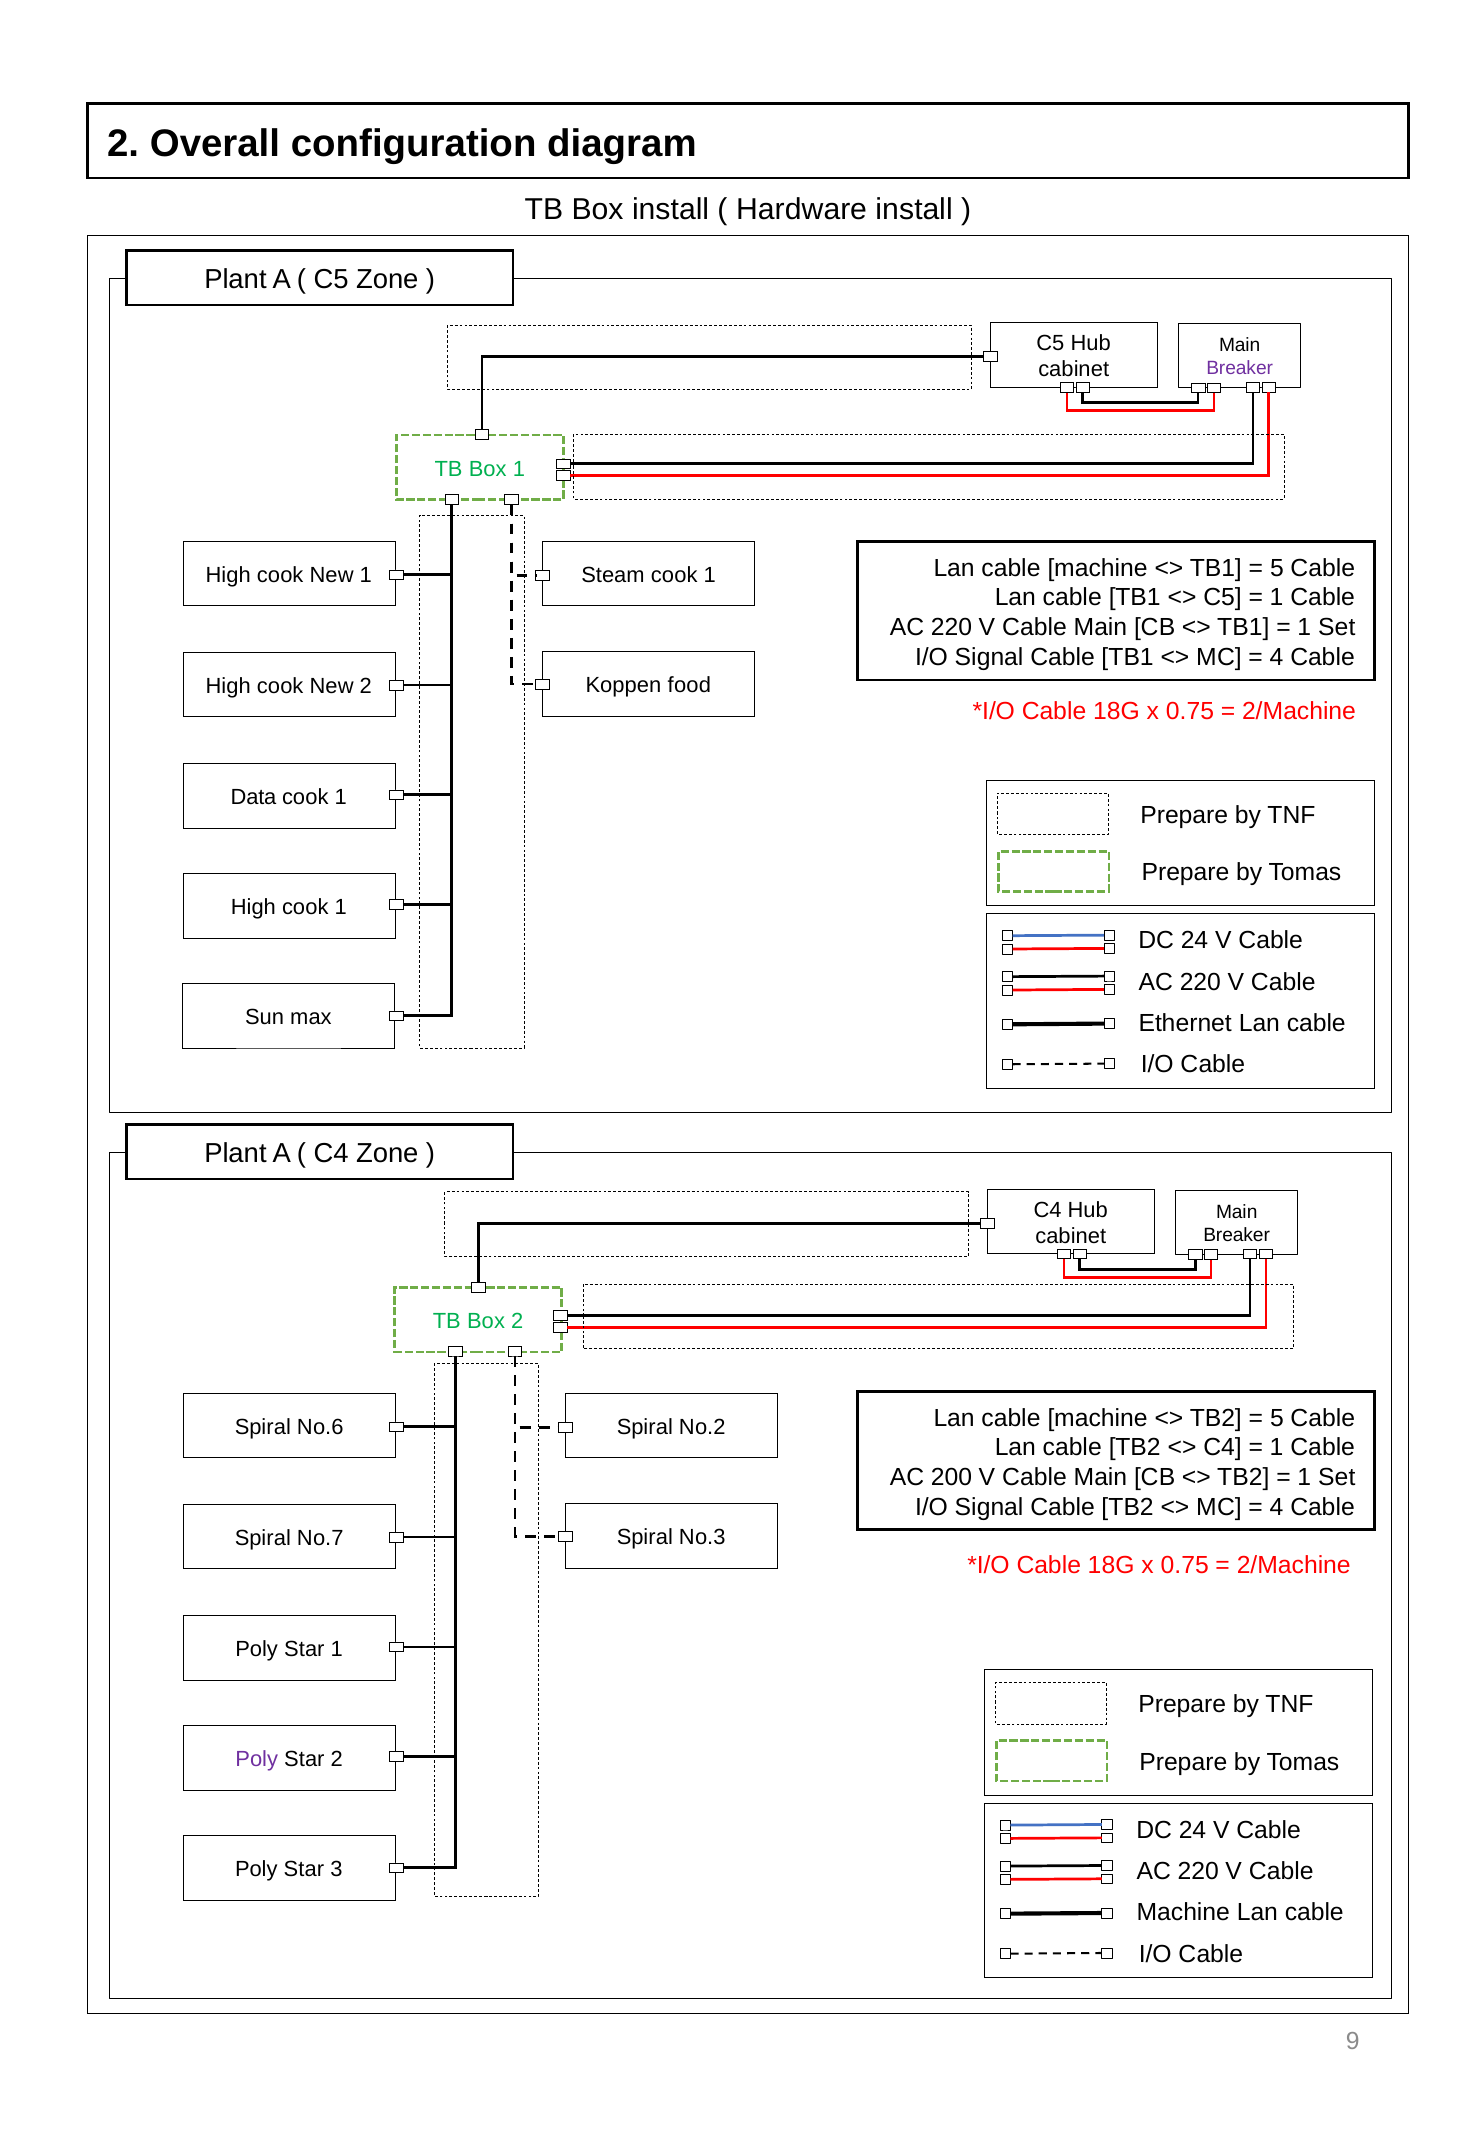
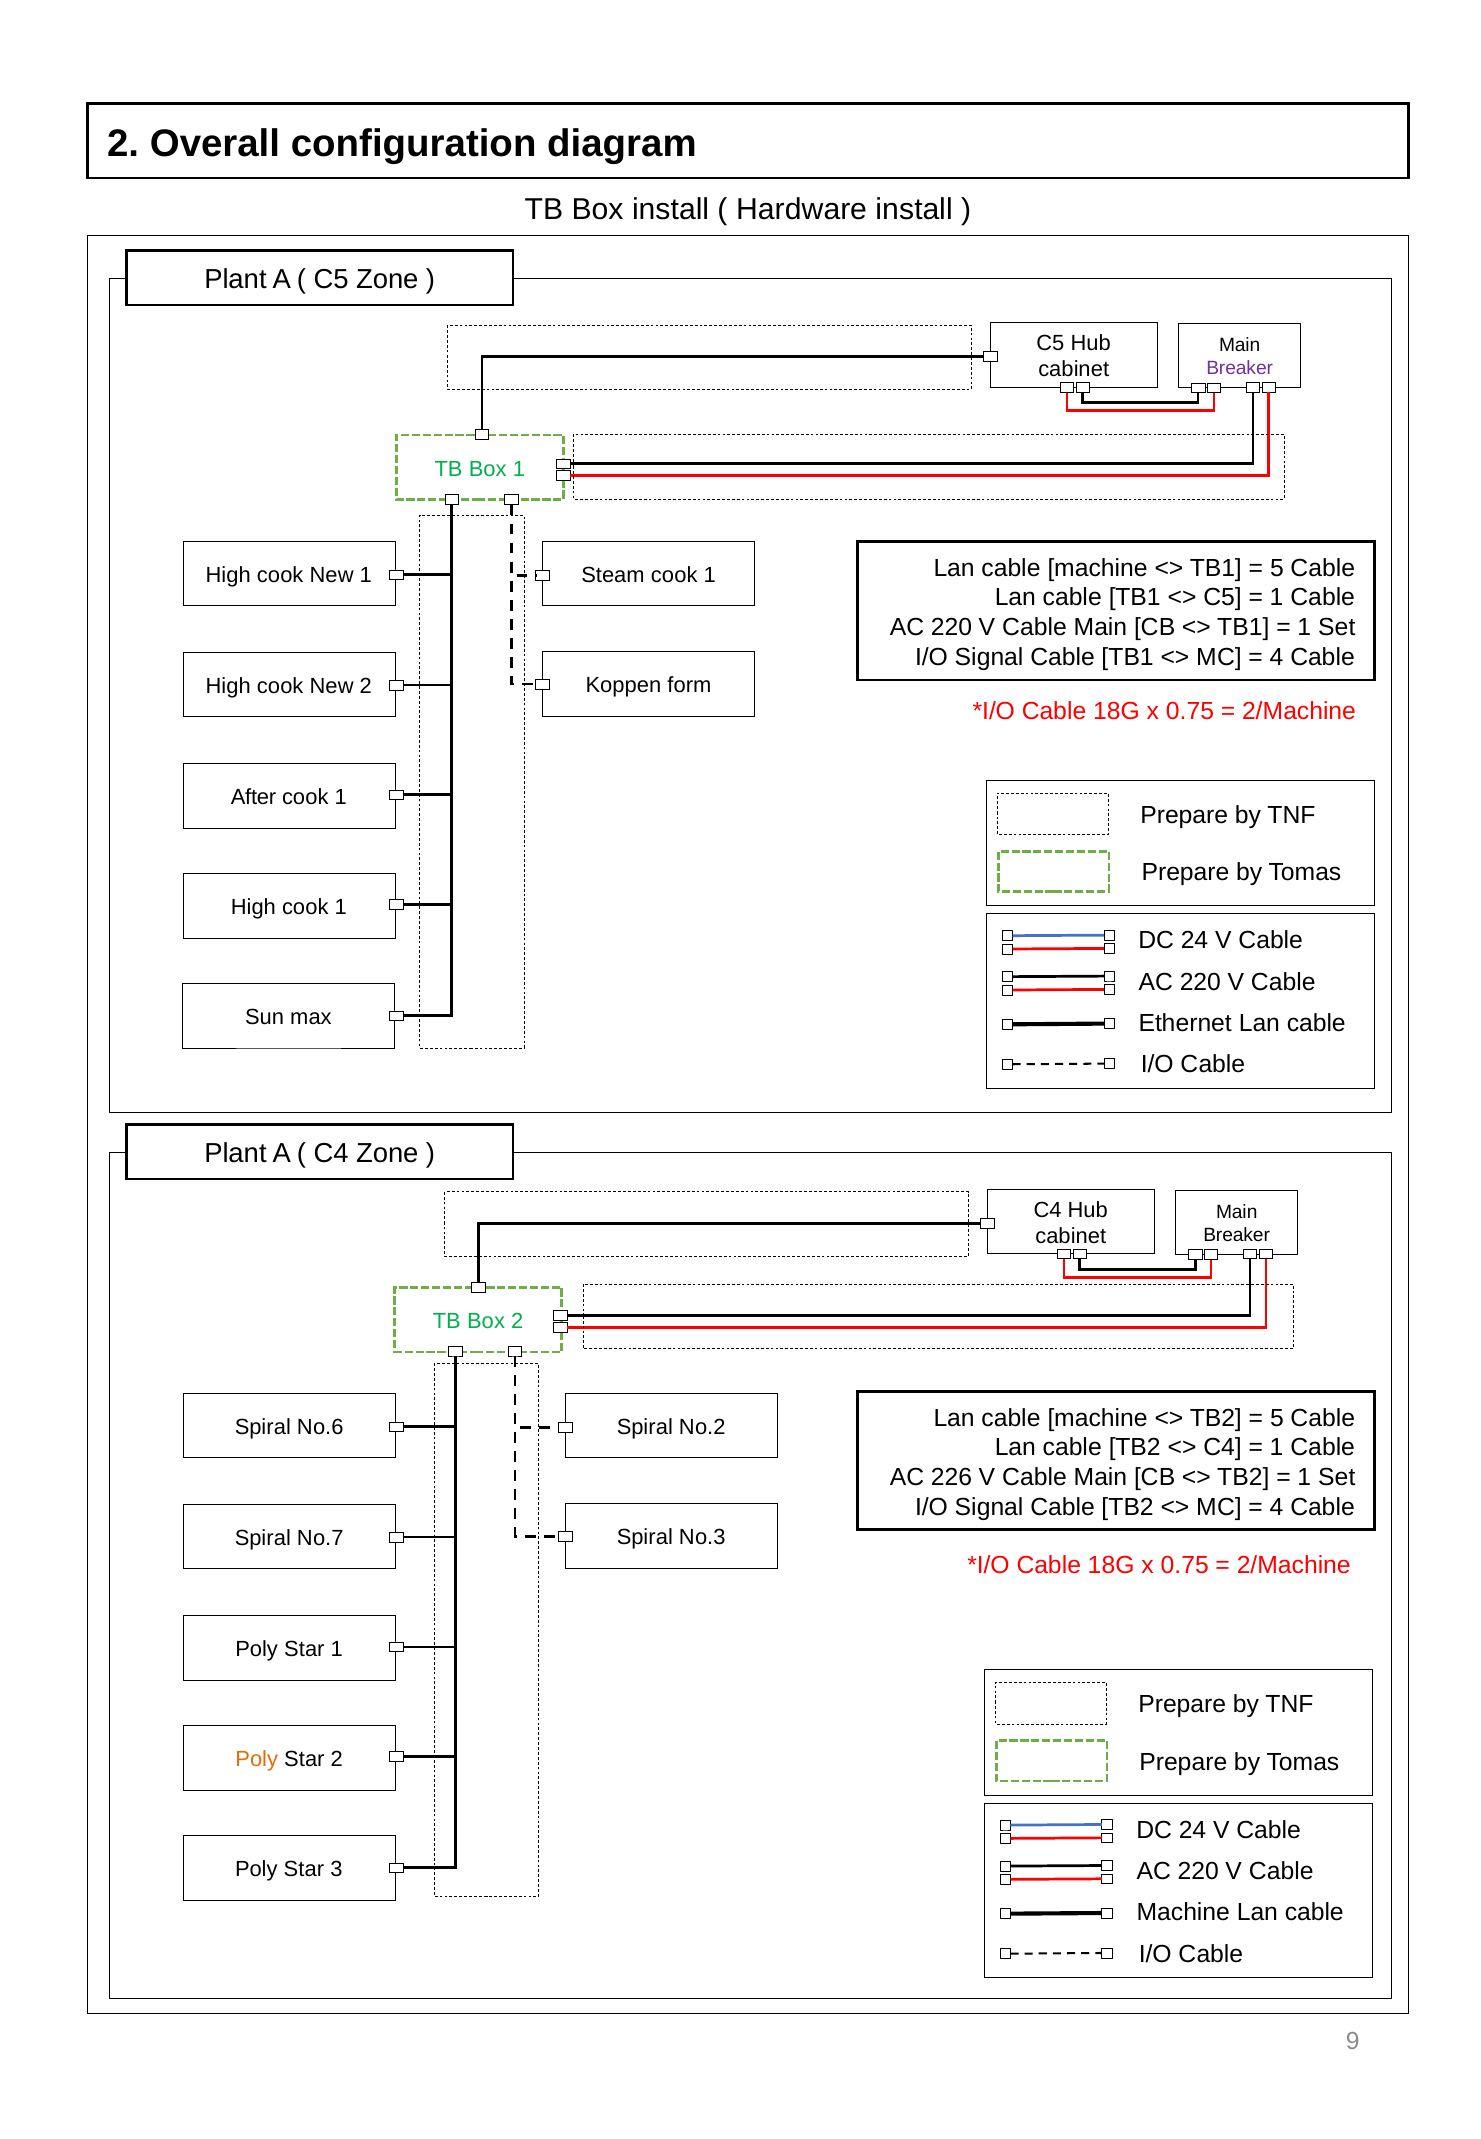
food: food -> form (689, 686)
Data: Data -> After (254, 797)
200: 200 -> 226 (952, 1478)
Poly colour: purple -> orange (257, 1759)
